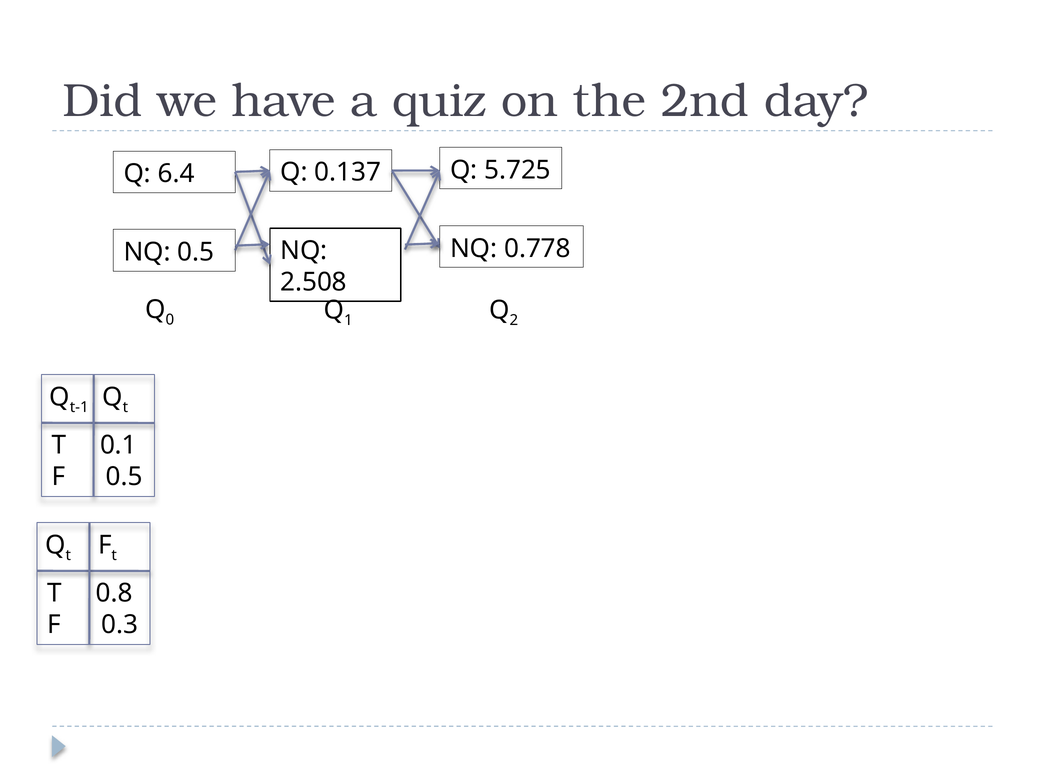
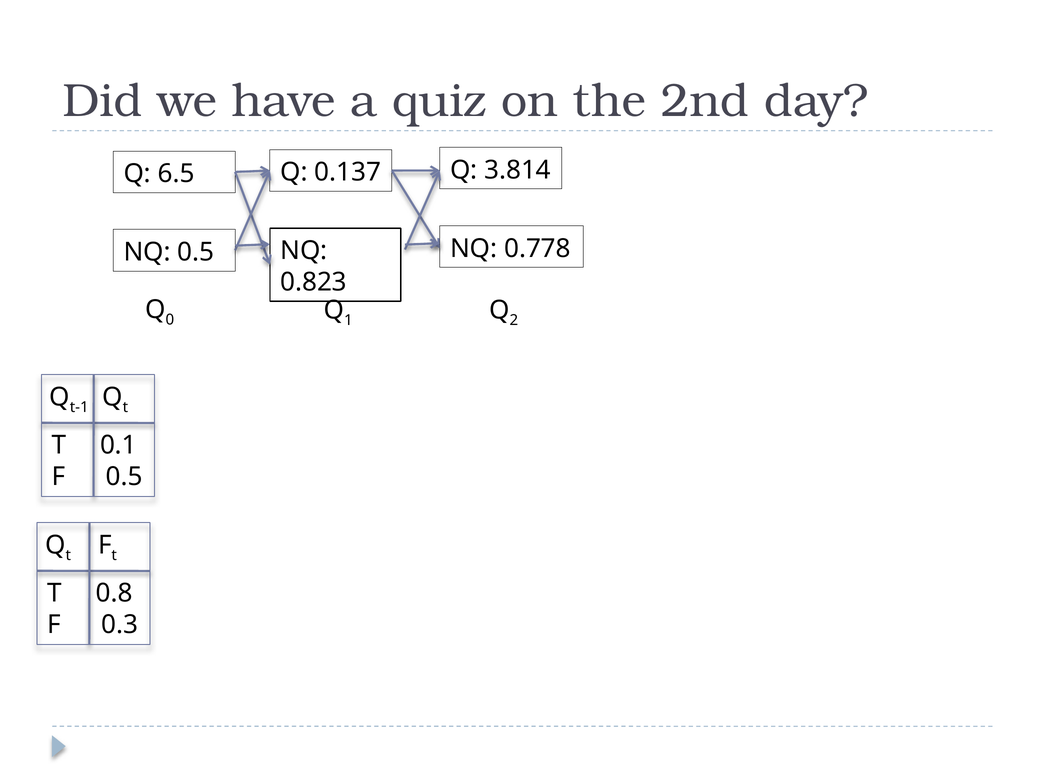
5.725: 5.725 -> 3.814 (518, 170)
6.4: 6.4 -> 6.5 (176, 174)
2.508: 2.508 -> 0.823 (314, 282)
